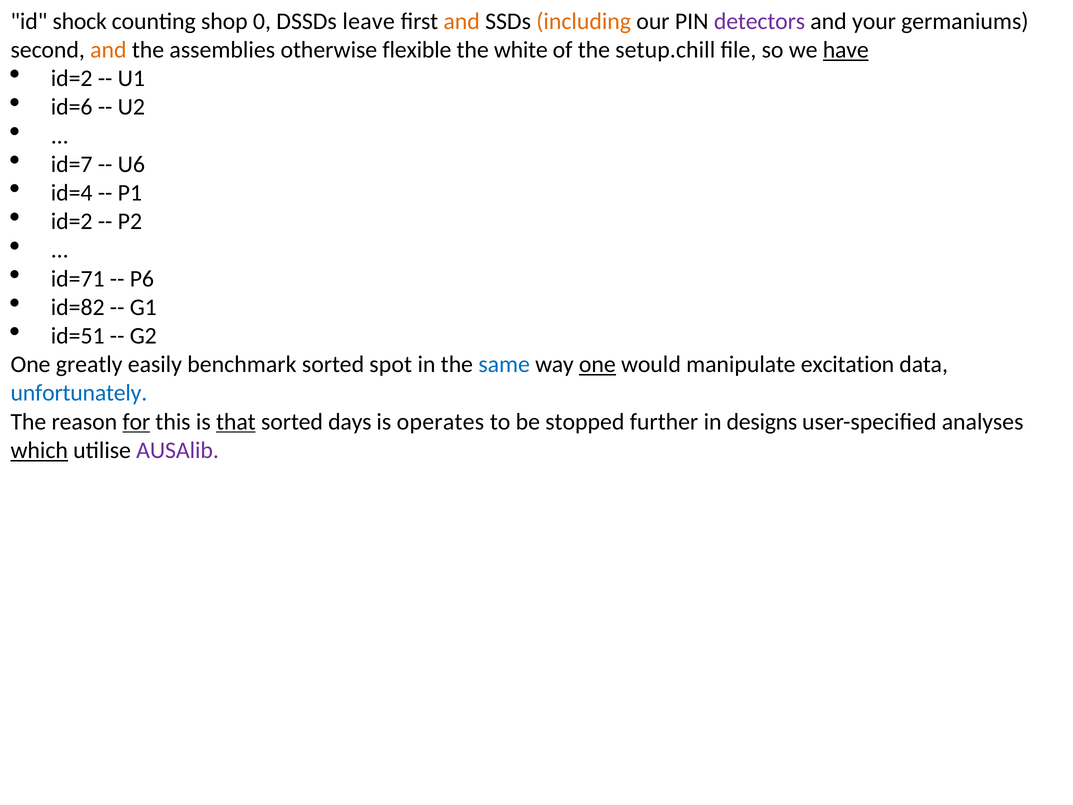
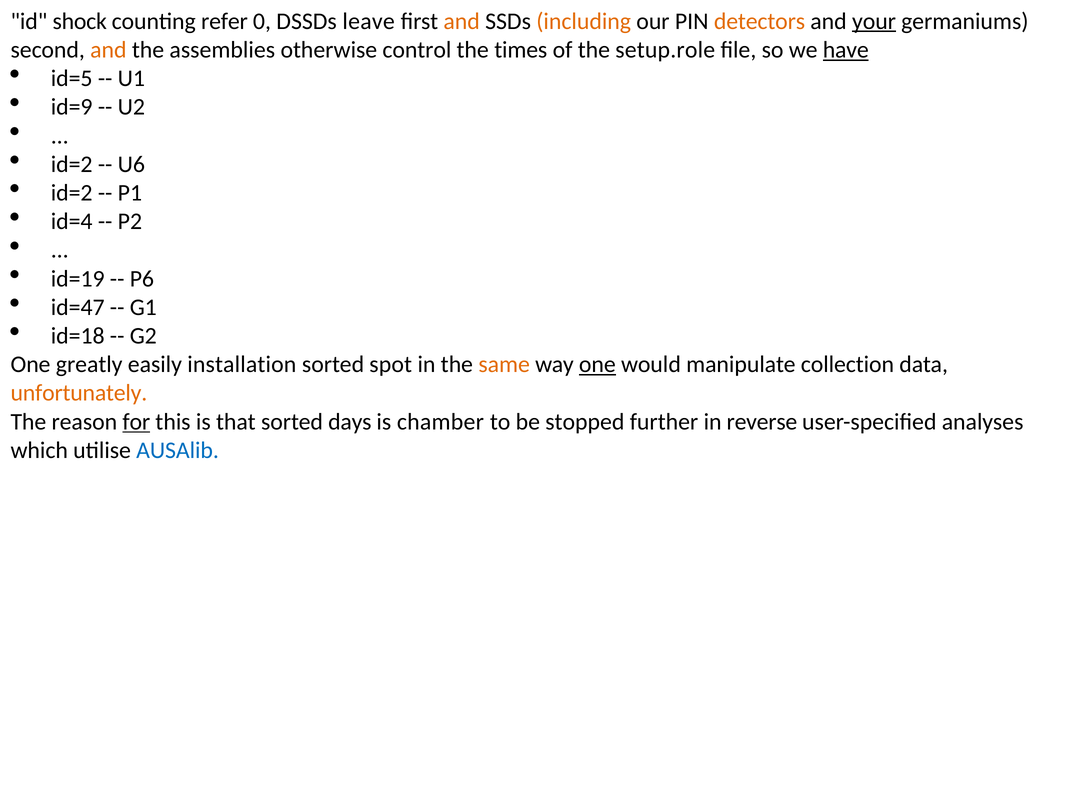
shop: shop -> refer (224, 21)
detectors colour: purple -> orange (760, 21)
your underline: none -> present (874, 21)
flexible: flexible -> control (417, 50)
white: white -> times (521, 50)
setup.chill: setup.chill -> setup.role (665, 50)
id=2: id=2 -> id=5 (72, 78)
id=6: id=6 -> id=9 (72, 107)
id=7: id=7 -> id=2 (72, 164)
id=4: id=4 -> id=2 (72, 193)
id=2: id=2 -> id=4 (72, 221)
id=71: id=71 -> id=19 (78, 279)
id=82: id=82 -> id=47 (78, 307)
id=51: id=51 -> id=18 (78, 336)
benchmark: benchmark -> installation (242, 364)
same colour: blue -> orange (504, 364)
excitation: excitation -> collection (847, 364)
unfortunately colour: blue -> orange (79, 393)
that underline: present -> none (236, 422)
operates: operates -> chamber (440, 422)
designs: designs -> reverse (762, 422)
which underline: present -> none (39, 450)
AUSAlib colour: purple -> blue (178, 450)
